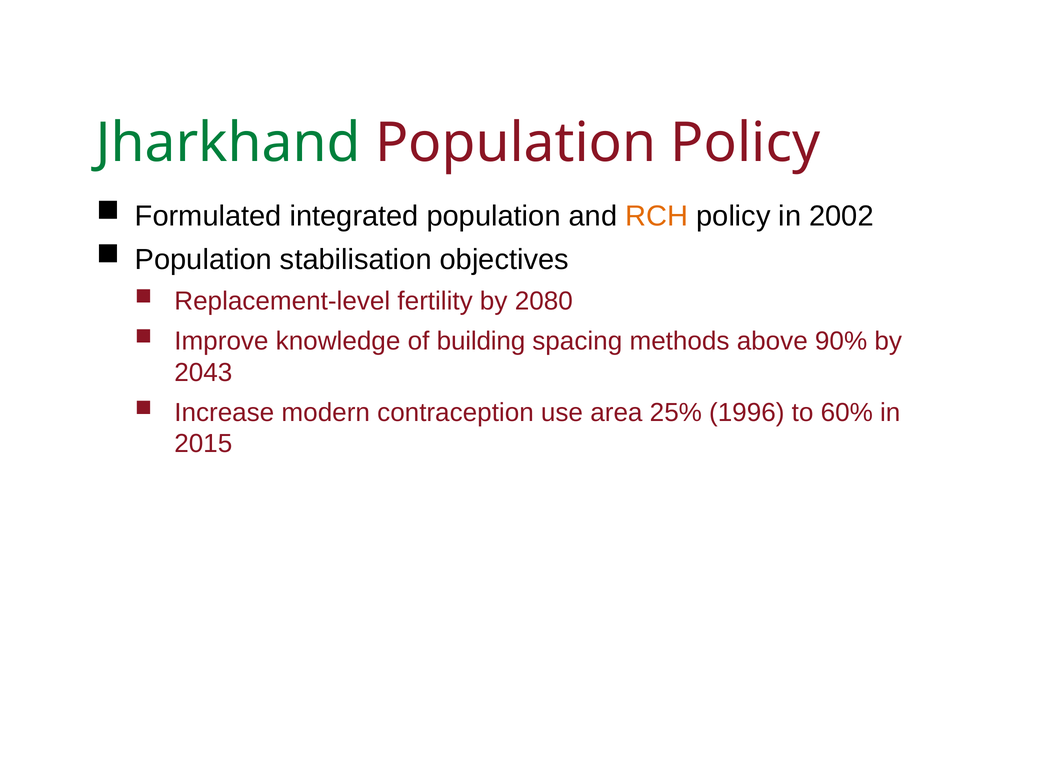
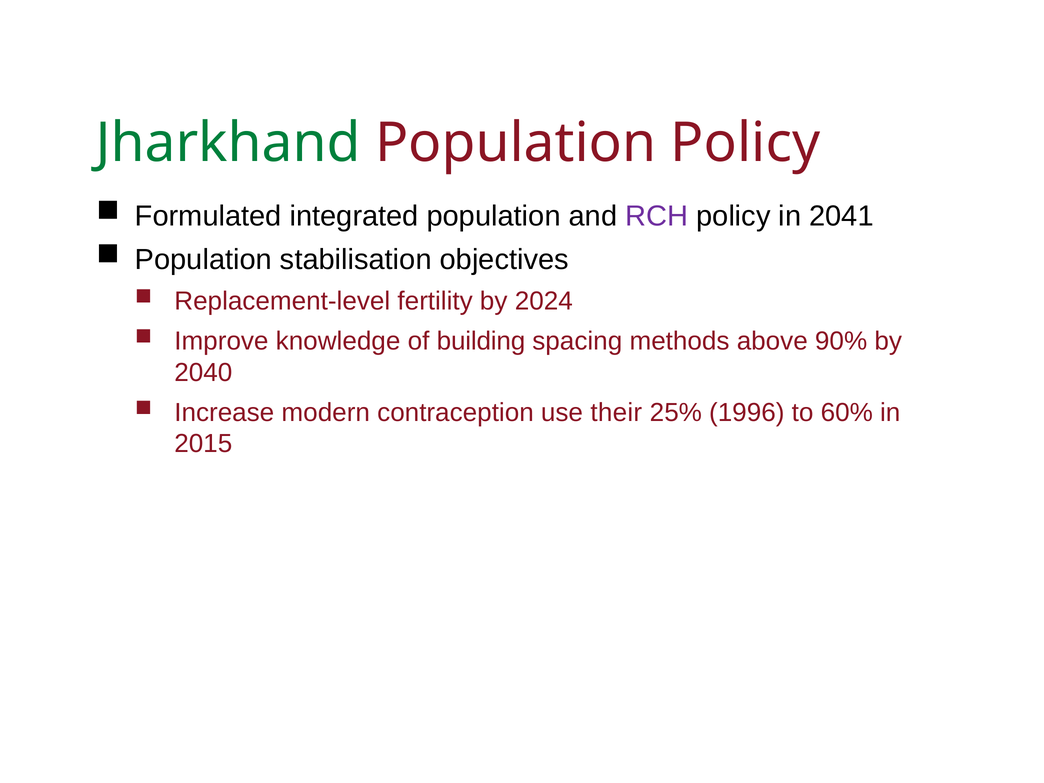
RCH colour: orange -> purple (657, 216)
2002: 2002 -> 2041 (841, 216)
2080: 2080 -> 2024 (544, 301)
2043: 2043 -> 2040 (203, 372)
area: area -> their (616, 412)
